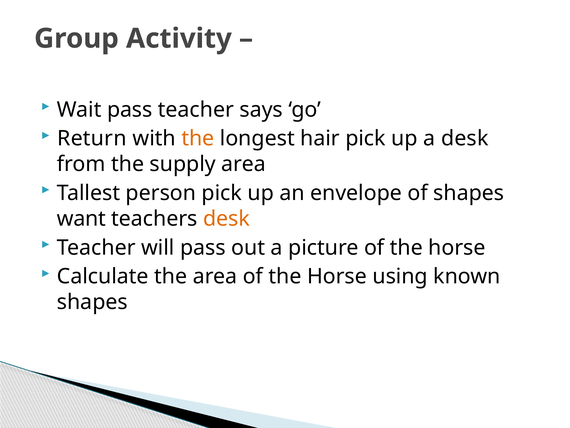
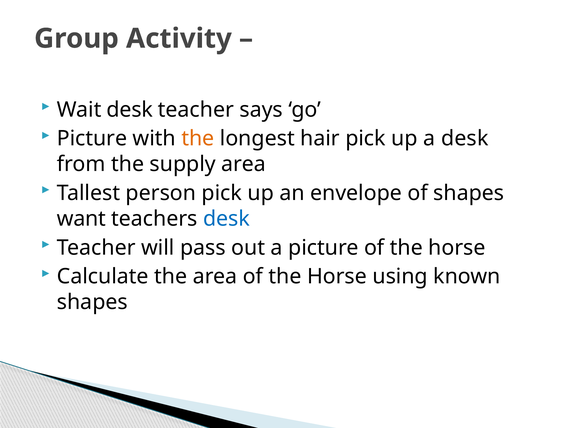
Wait pass: pass -> desk (130, 109)
Return: Return -> Picture (92, 138)
desk colour: orange -> blue (226, 218)
